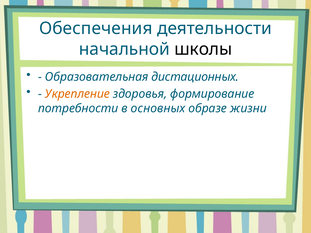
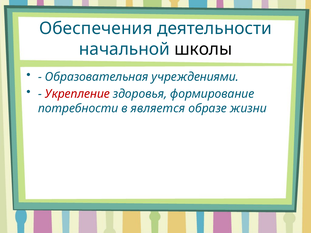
дистационных: дистационных -> учреждениями (195, 77)
Укрепление colour: orange -> red (77, 94)
основных: основных -> является (158, 109)
